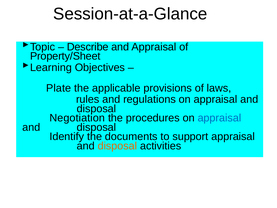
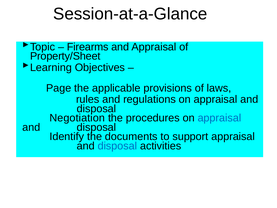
Describe: Describe -> Firearms (88, 47)
Plate: Plate -> Page (59, 88)
disposal colour: orange -> blue (117, 146)
